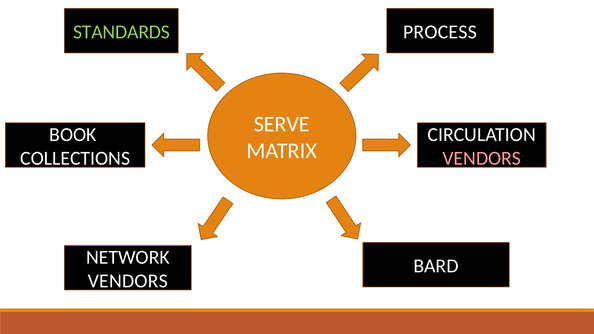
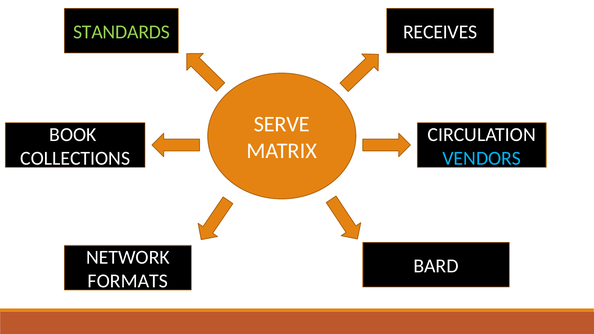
PROCESS: PROCESS -> RECEIVES (440, 32)
VENDORS colour: pink -> light blue (482, 158)
VENDORS: VENDORS -> FORMATS (128, 281)
